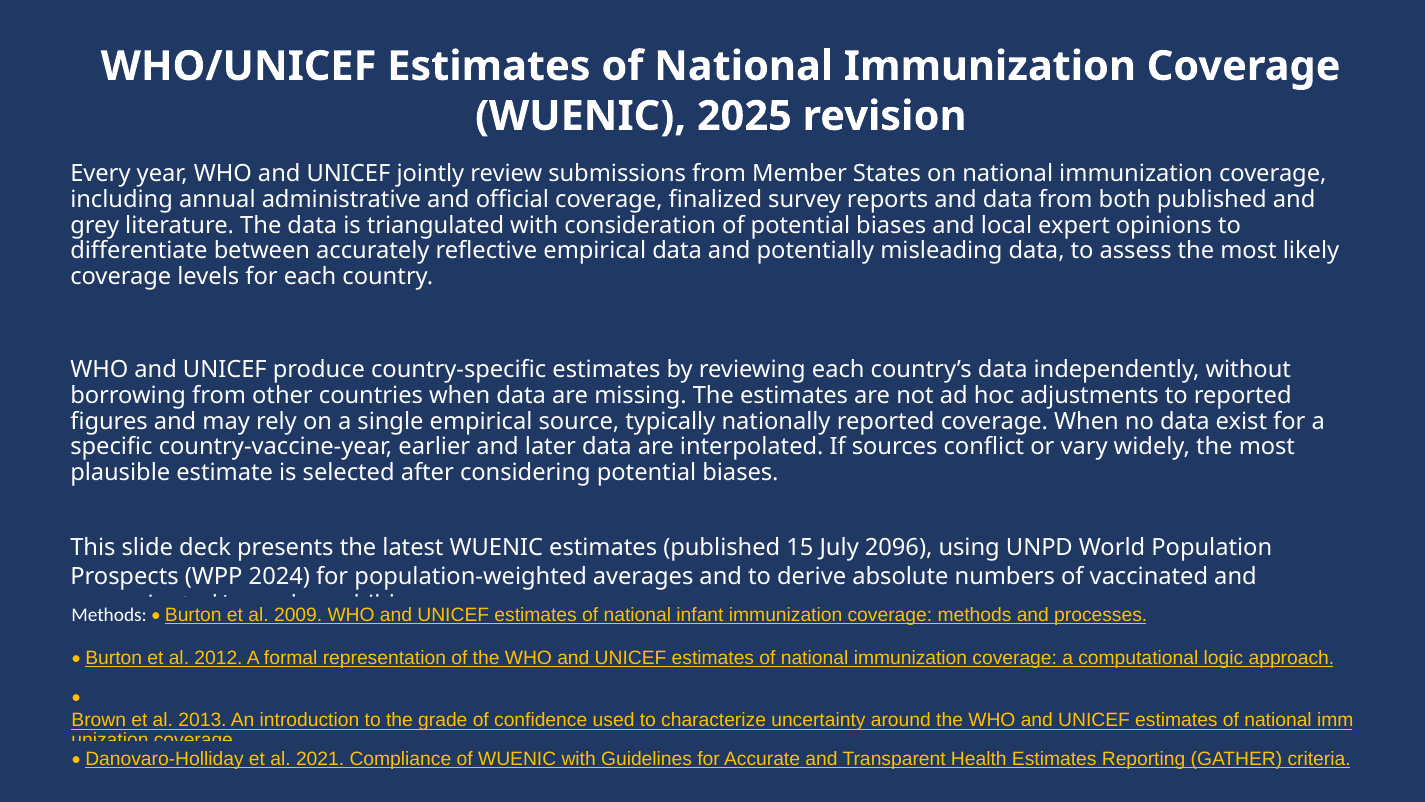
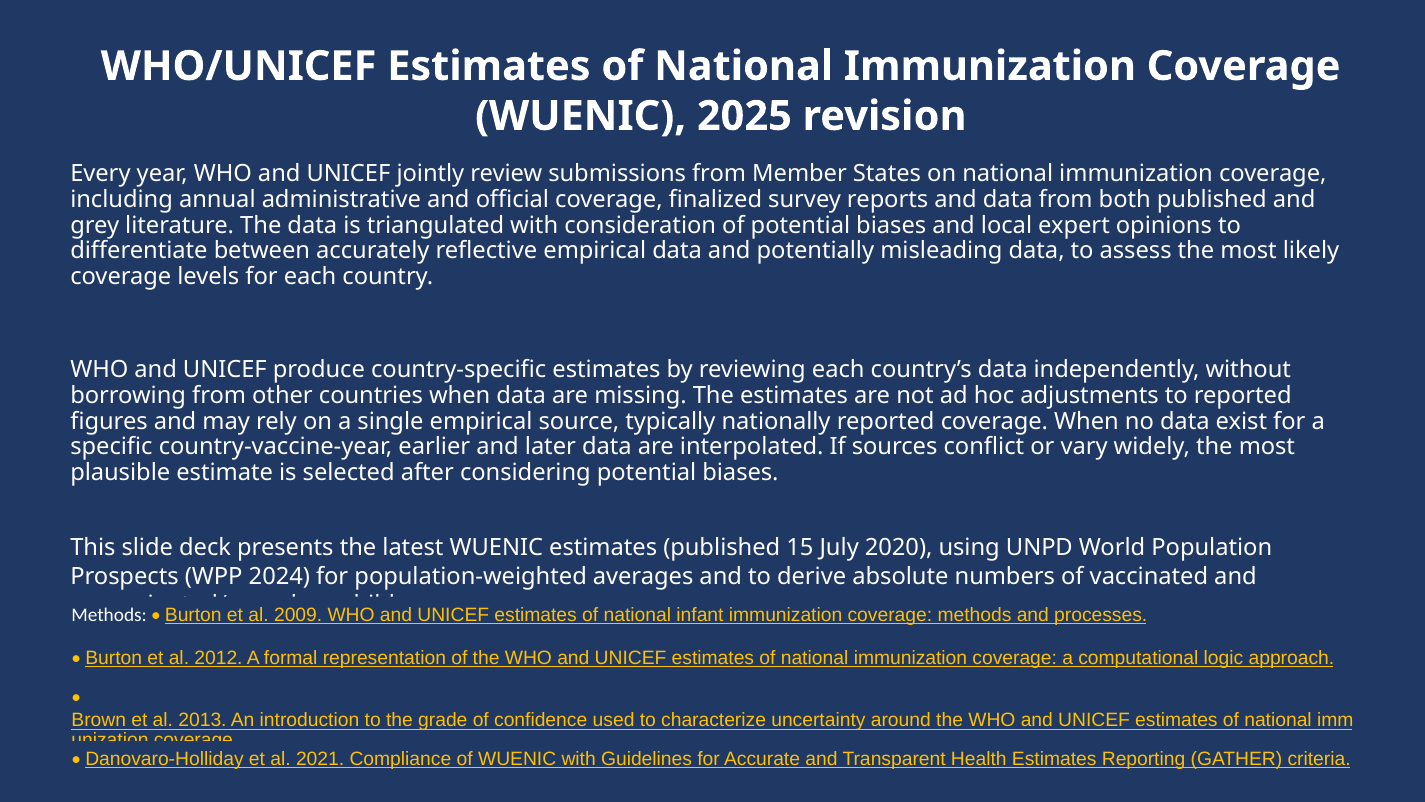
2096: 2096 -> 2020 (899, 548)
